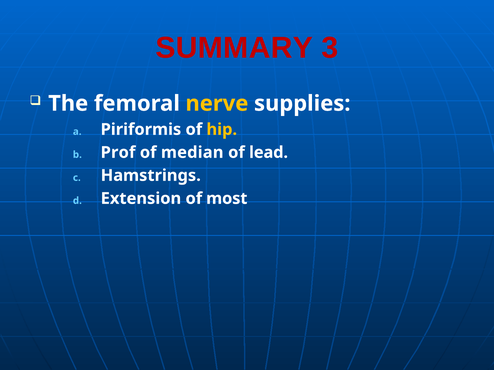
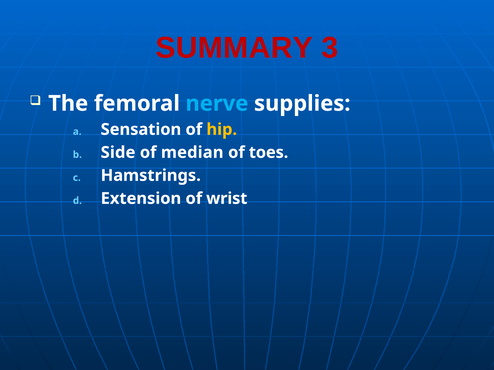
nerve colour: yellow -> light blue (217, 104)
Piriformis: Piriformis -> Sensation (141, 130)
Prof: Prof -> Side (118, 153)
lead: lead -> toes (269, 153)
most: most -> wrist (227, 199)
